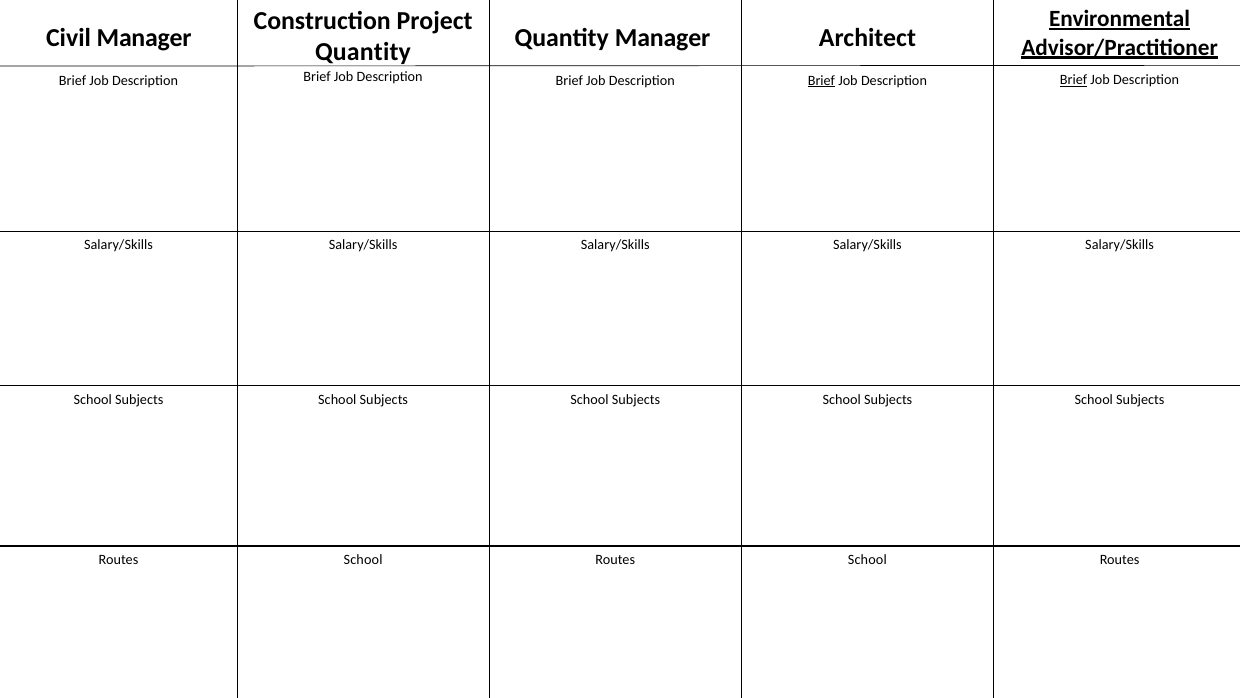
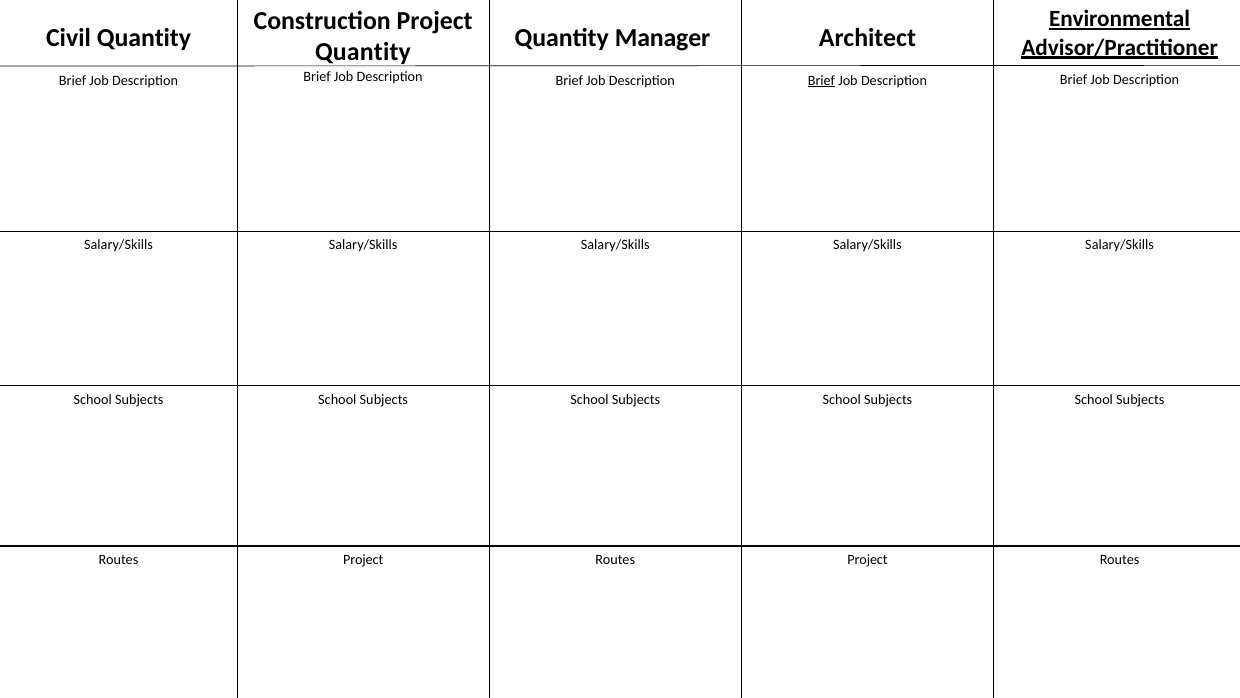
Civil Manager: Manager -> Quantity (144, 38)
Brief underline: present -> none (1074, 80)
School: School -> Project (363, 559)
School: School -> Project (868, 559)
